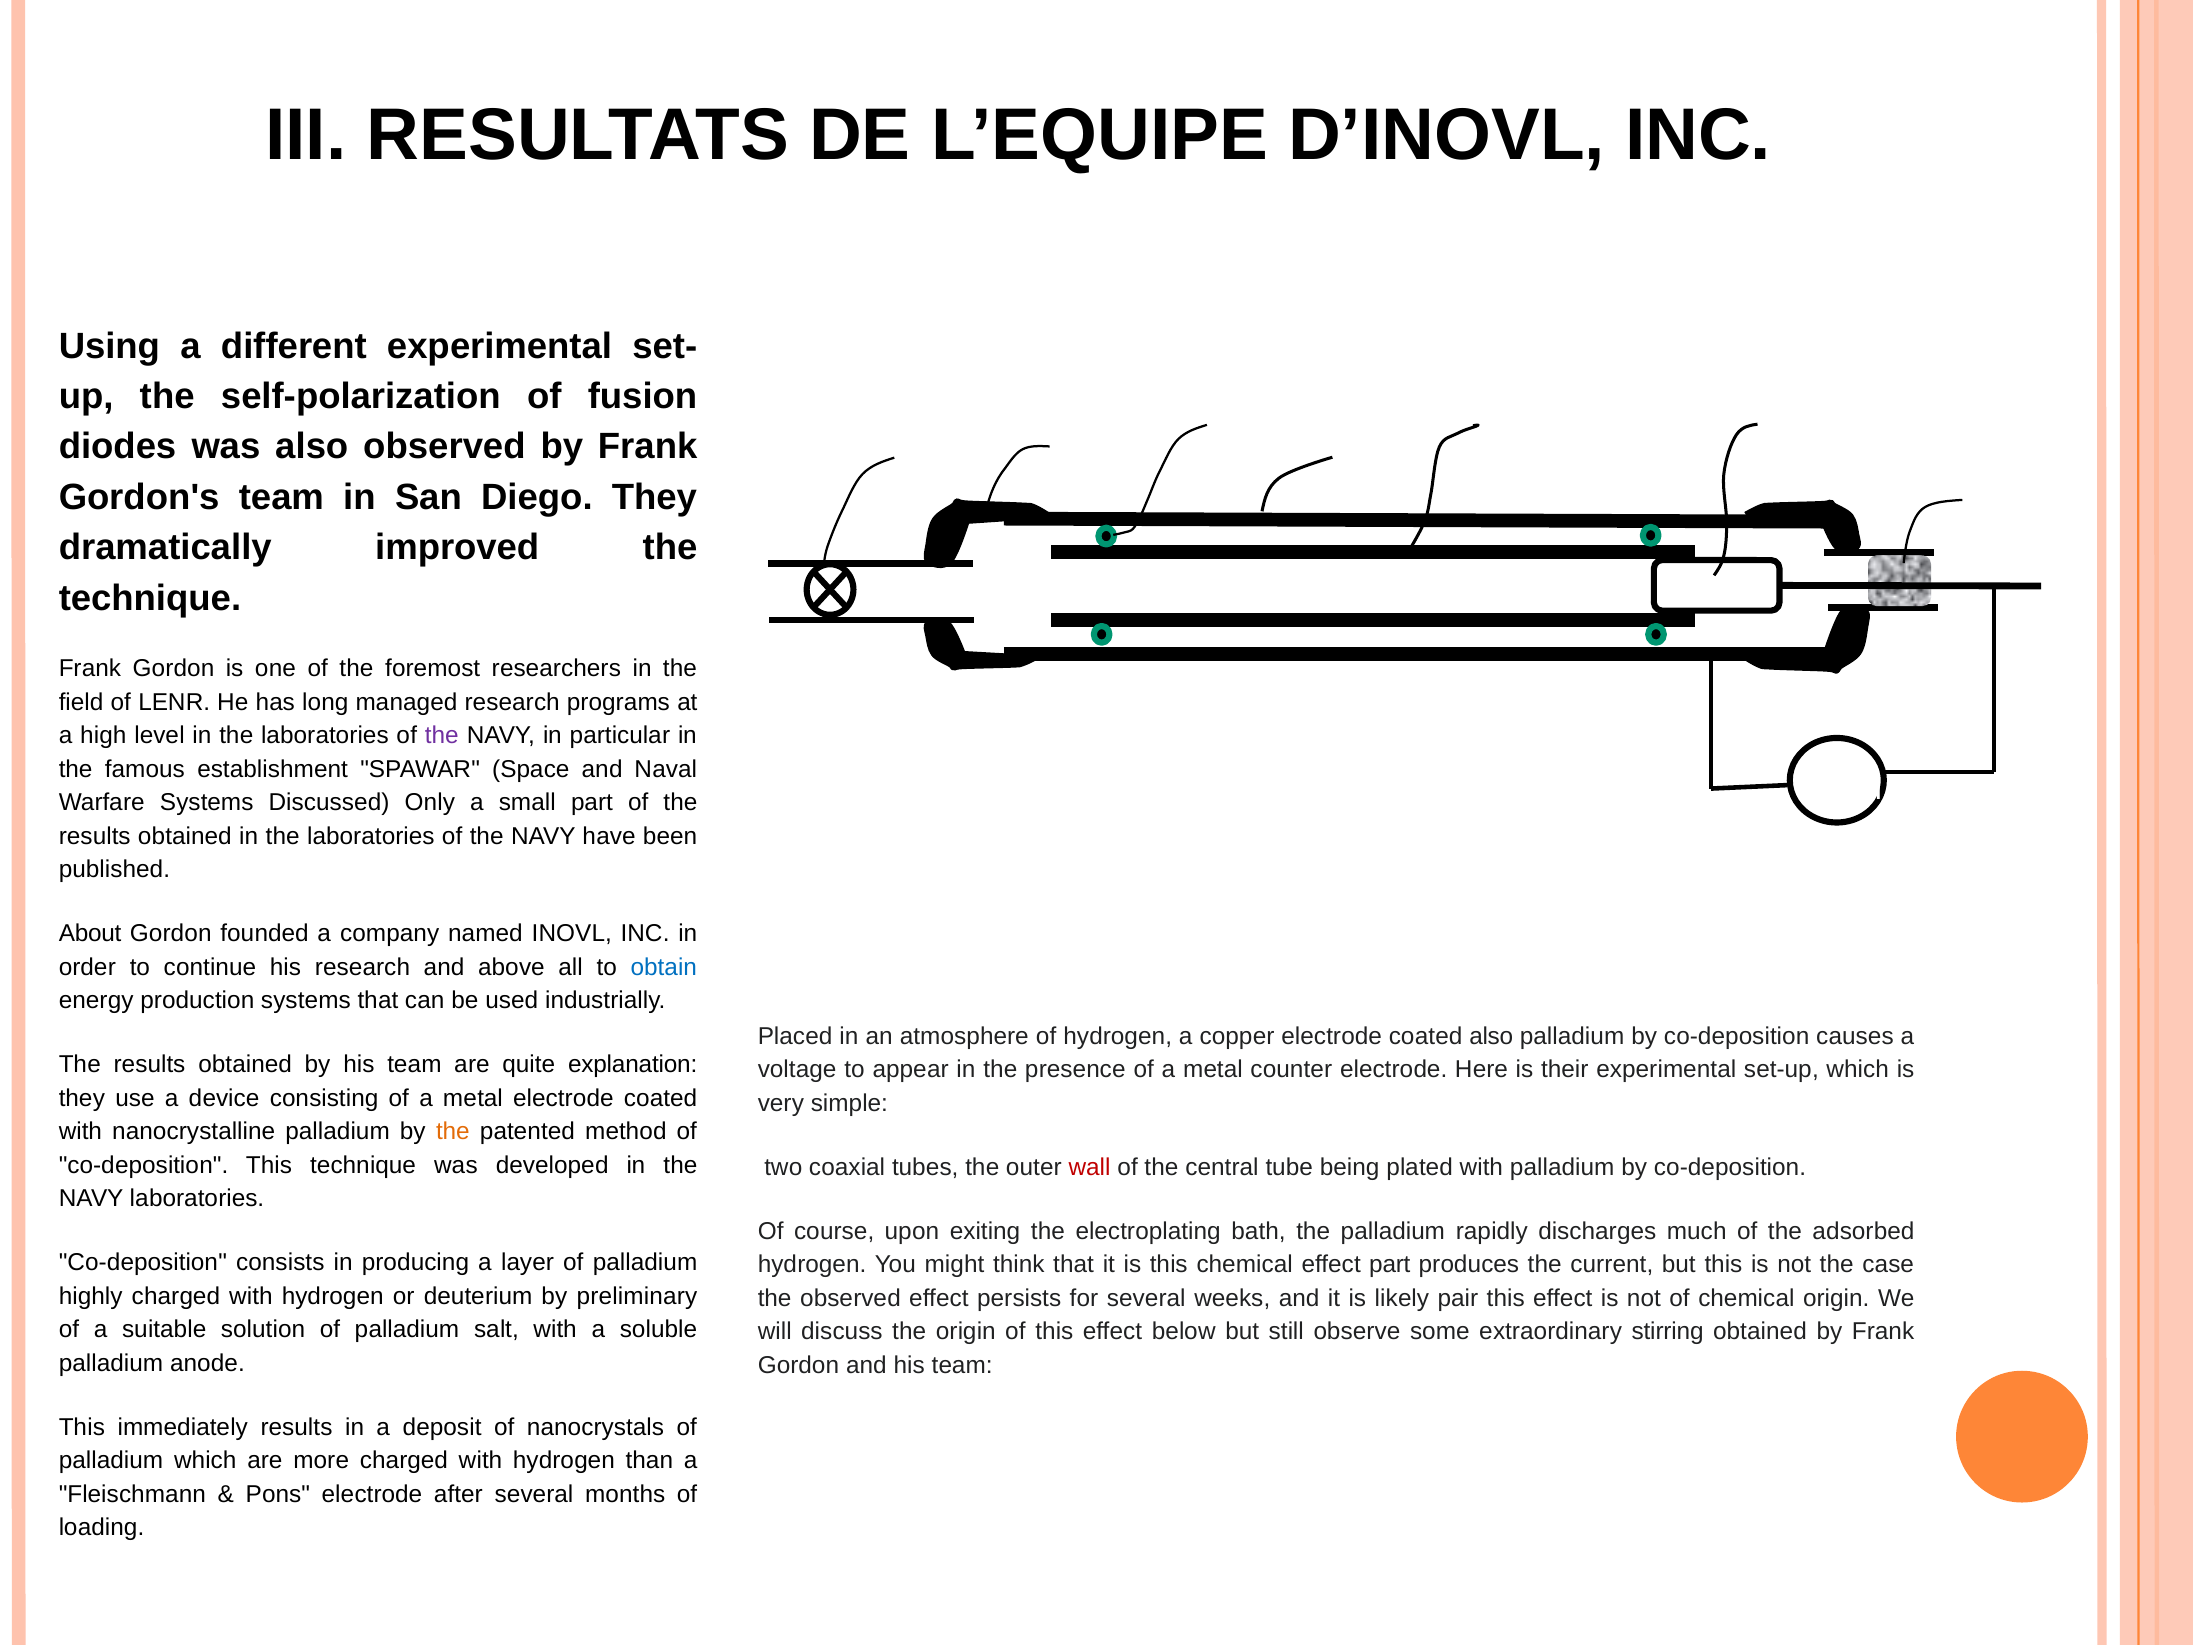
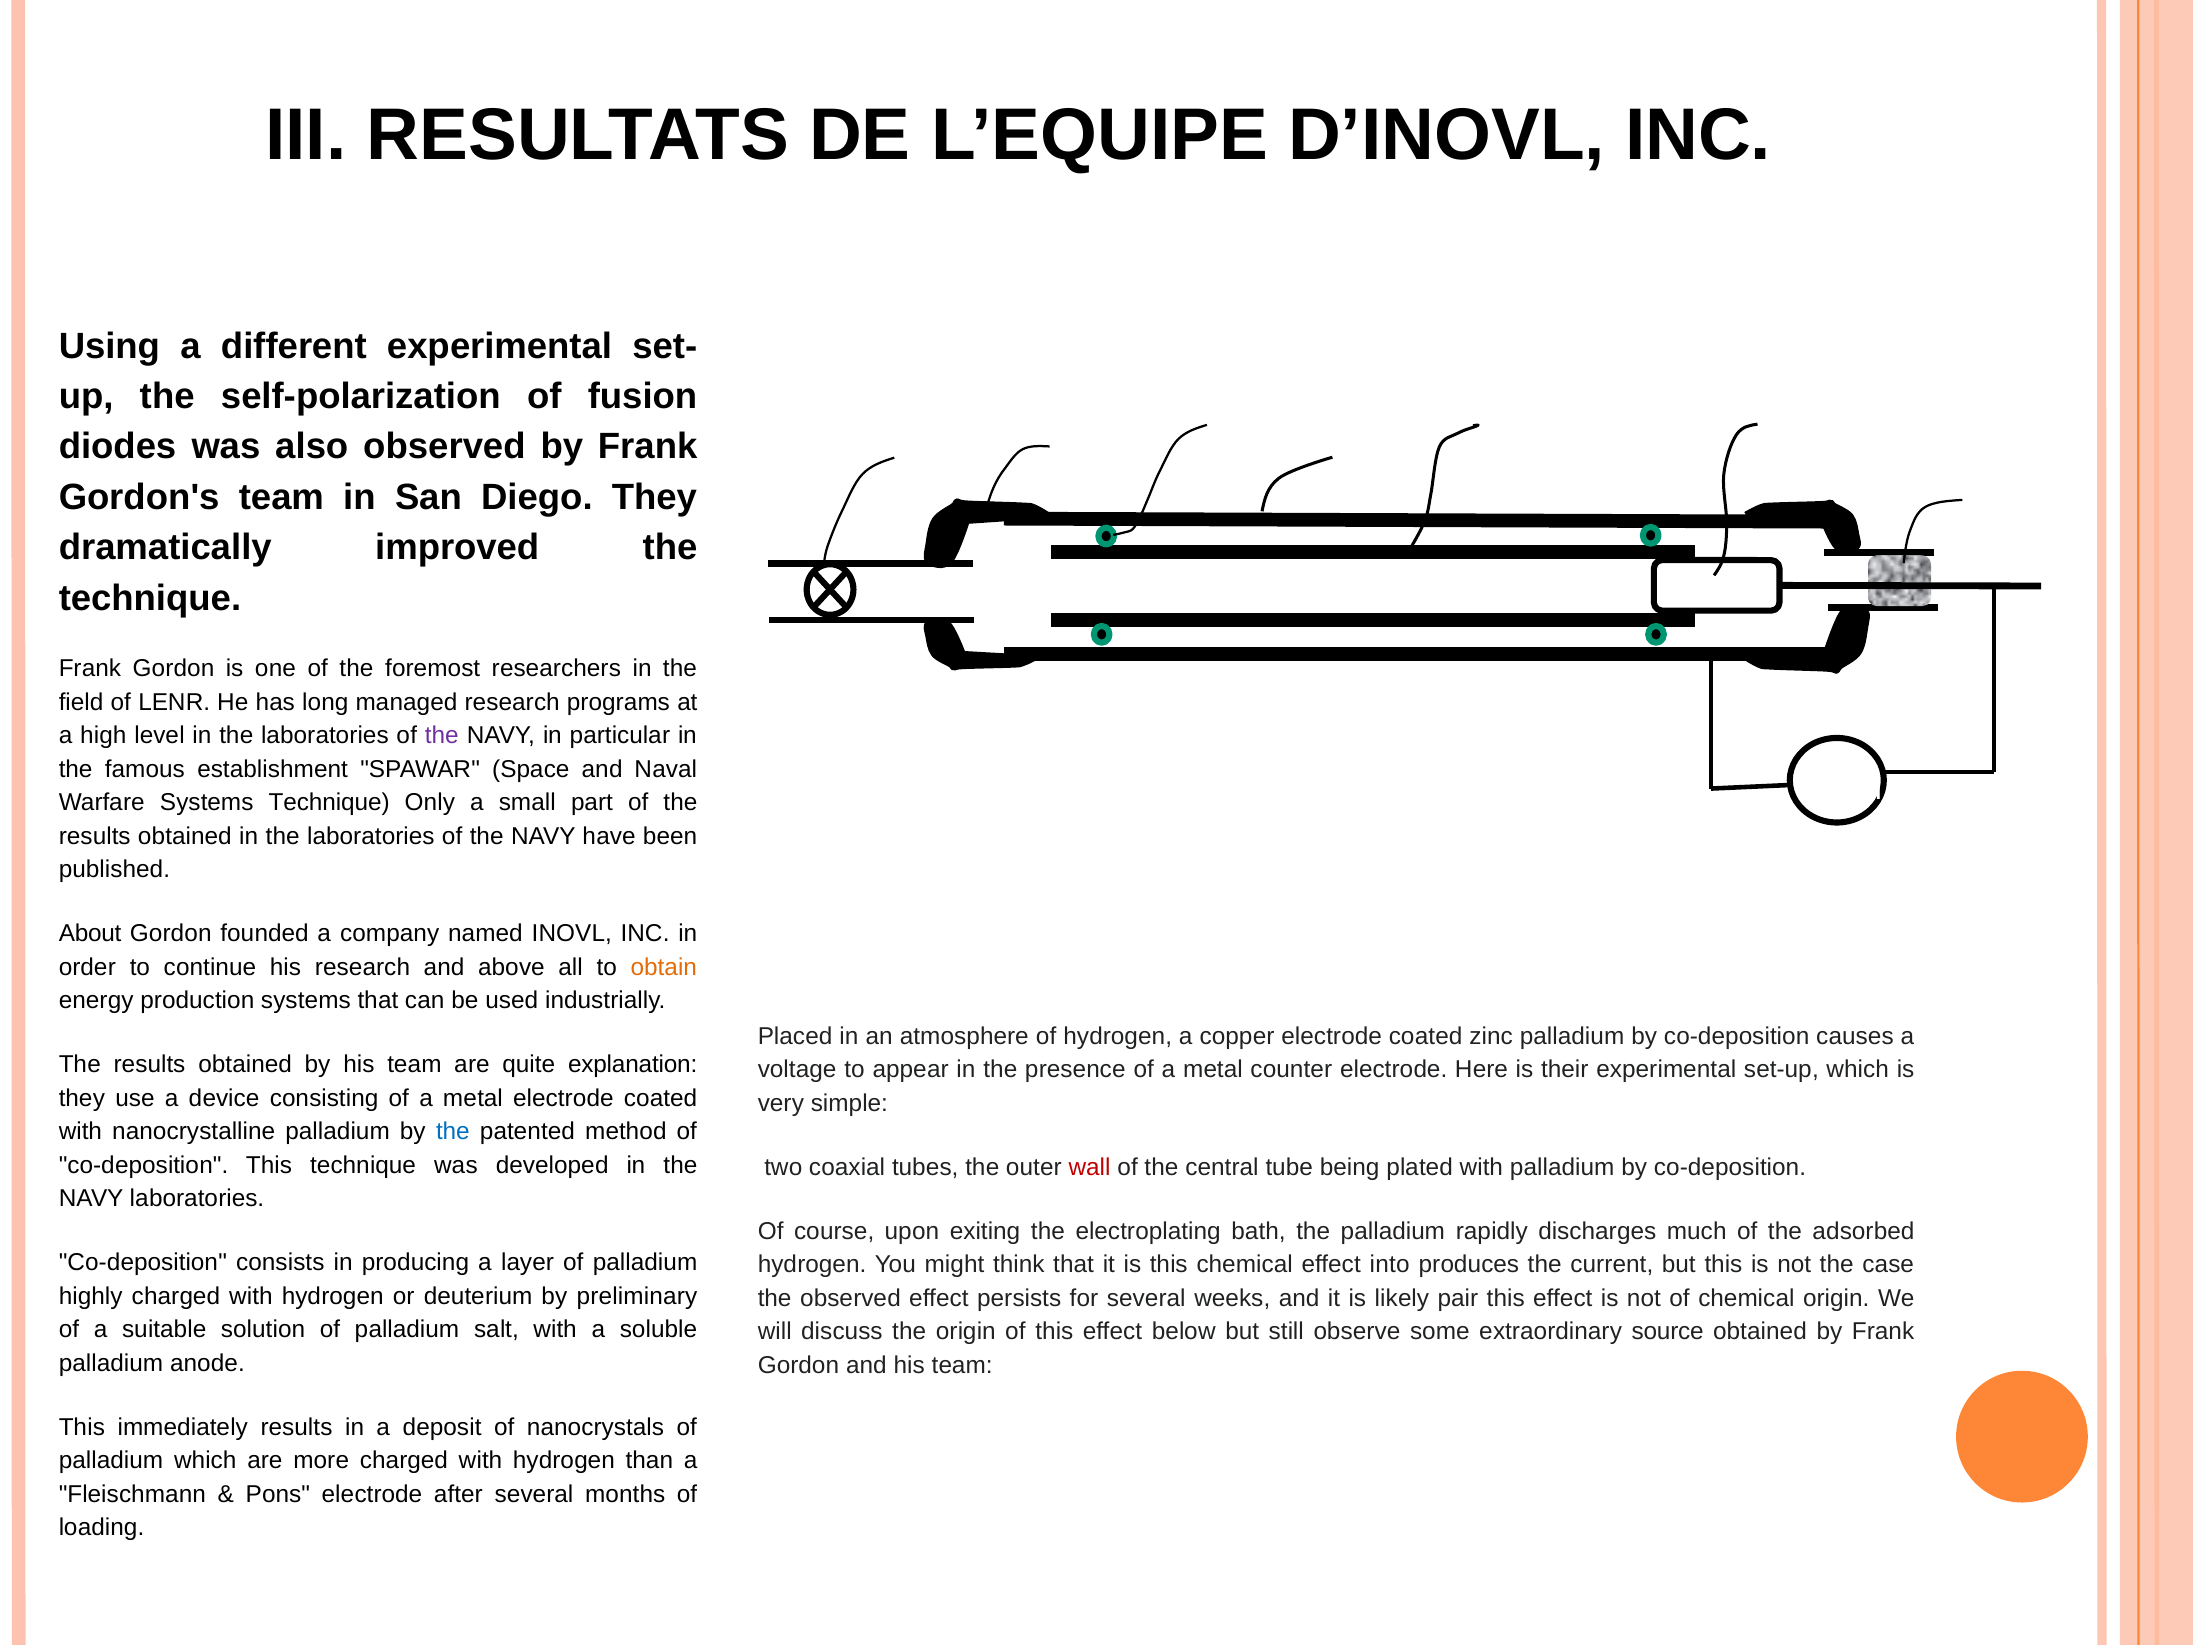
Systems Discussed: Discussed -> Technique (329, 803)
obtain colour: blue -> orange (664, 967)
coated also: also -> zinc (1491, 1036)
the colour: orange -> blue (453, 1132)
effect part: part -> into (1390, 1265)
stirring: stirring -> source (1668, 1332)
